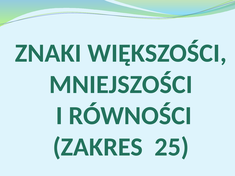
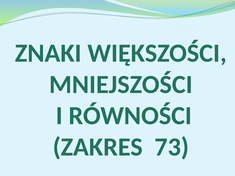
25: 25 -> 73 (172, 147)
